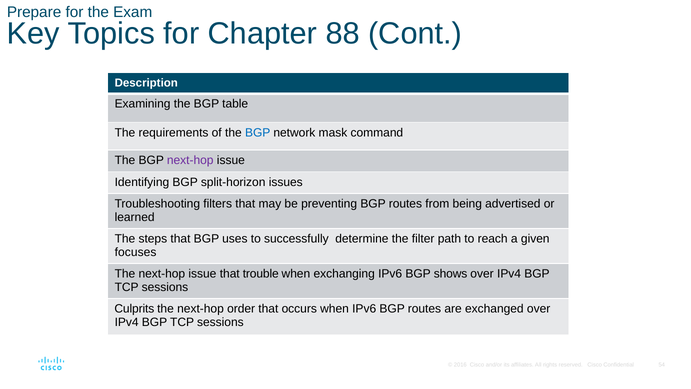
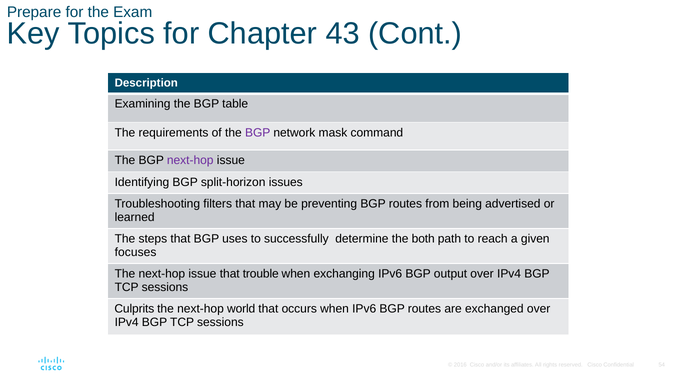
88: 88 -> 43 (343, 34)
BGP colour: blue -> purple (258, 133)
filter: filter -> both (423, 239)
shows: shows -> output (451, 274)
order: order -> world (241, 309)
